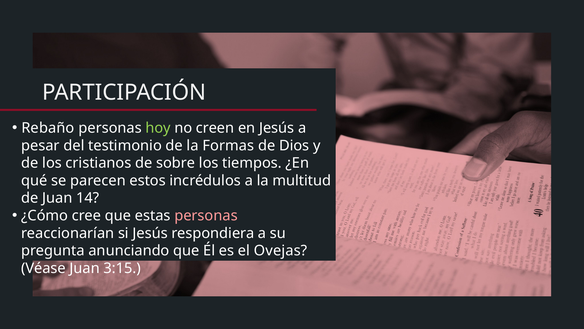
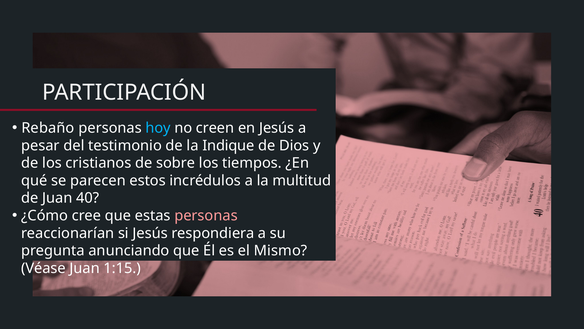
hoy colour: light green -> light blue (158, 128)
Formas: Formas -> Indique (228, 145)
14: 14 -> 40 (88, 198)
Ovejas: Ovejas -> Mismo (281, 250)
3:15: 3:15 -> 1:15 (122, 268)
